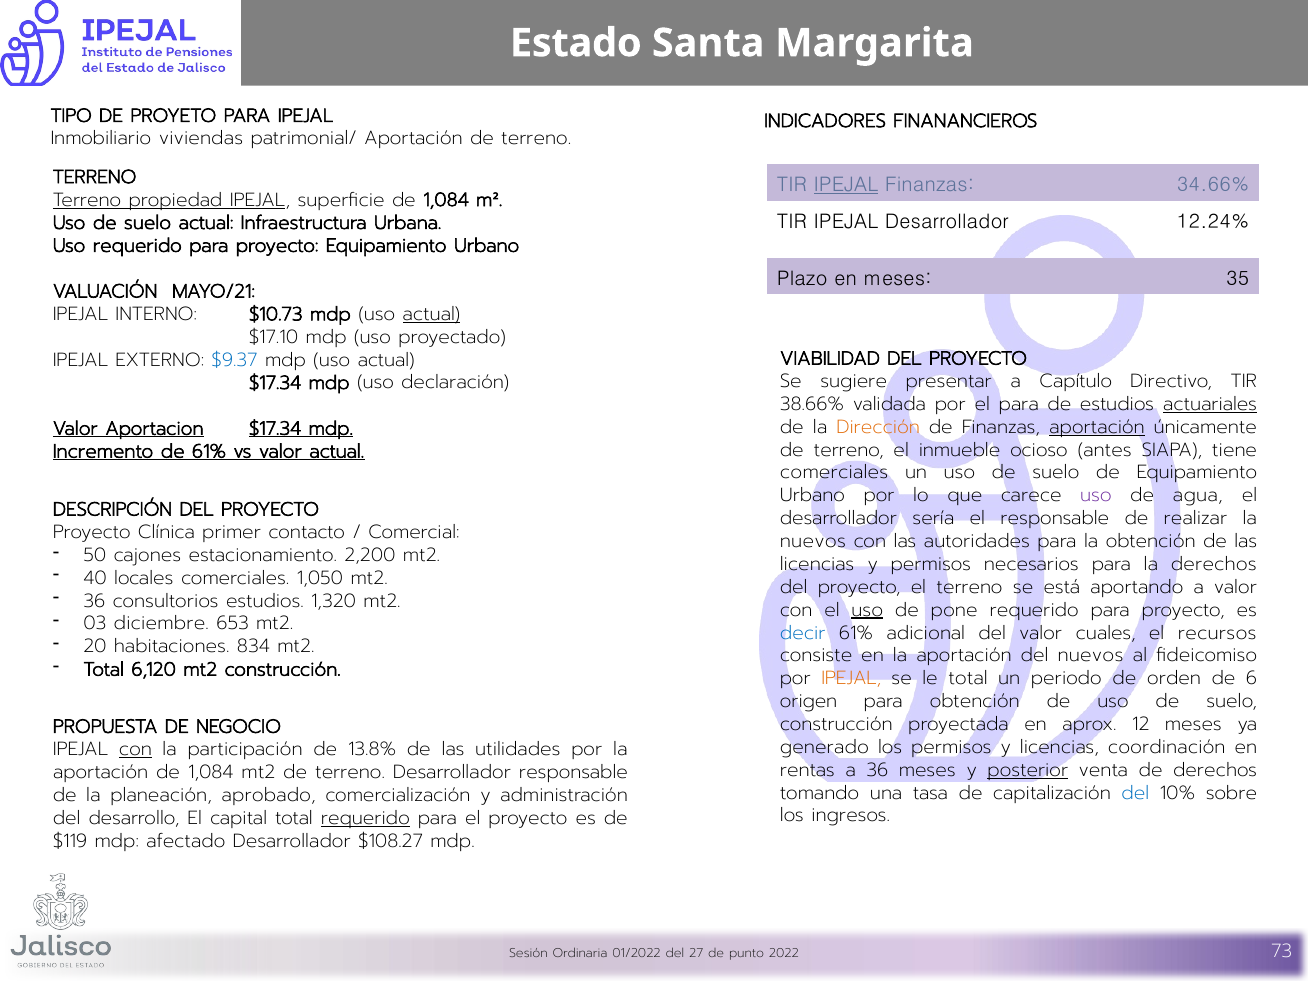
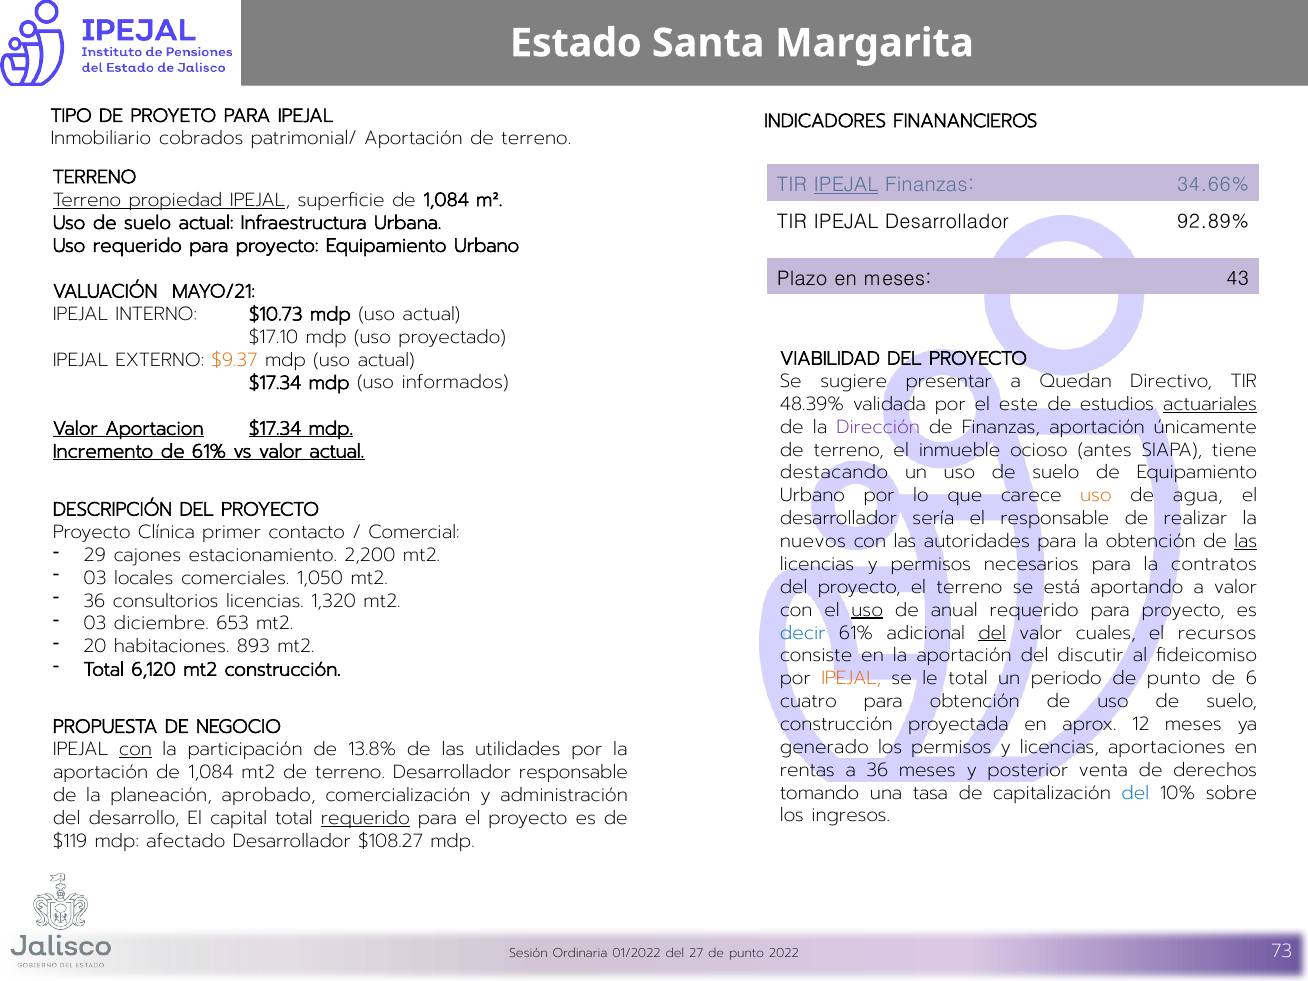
viviendas: viviendas -> cobrados (201, 138)
12.24%: 12.24% -> 92.89% (1213, 222)
35: 35 -> 43 (1238, 278)
actual underline: present -> none (431, 314)
$9.37 colour: blue -> orange (235, 360)
Capítulo: Capítulo -> Quedan (1076, 381)
declaración: declaración -> informados (455, 383)
38.66%: 38.66% -> 48.39% (812, 404)
el para: para -> este (1019, 404)
Dirección colour: orange -> purple (878, 427)
aportación underline: present -> none (1097, 427)
comerciales: comerciales -> destacando (834, 473)
uso colour: purple -> orange (1096, 496)
las underline: none -> present (1246, 541)
50: 50 -> 29 (95, 555)
la derechos: derechos -> contratos (1214, 564)
40: 40 -> 03 (95, 578)
consultorios estudios: estudios -> licencias (265, 601)
pone: pone -> anual (954, 610)
del underline: none -> present (992, 633)
834: 834 -> 893 (253, 646)
del nuevos: nuevos -> discutir (1091, 656)
periodo de orden: orden -> punto (1174, 678)
origen: origen -> cuatro (808, 701)
coordinación: coordinación -> aportaciones (1167, 747)
posterior underline: present -> none (1028, 770)
